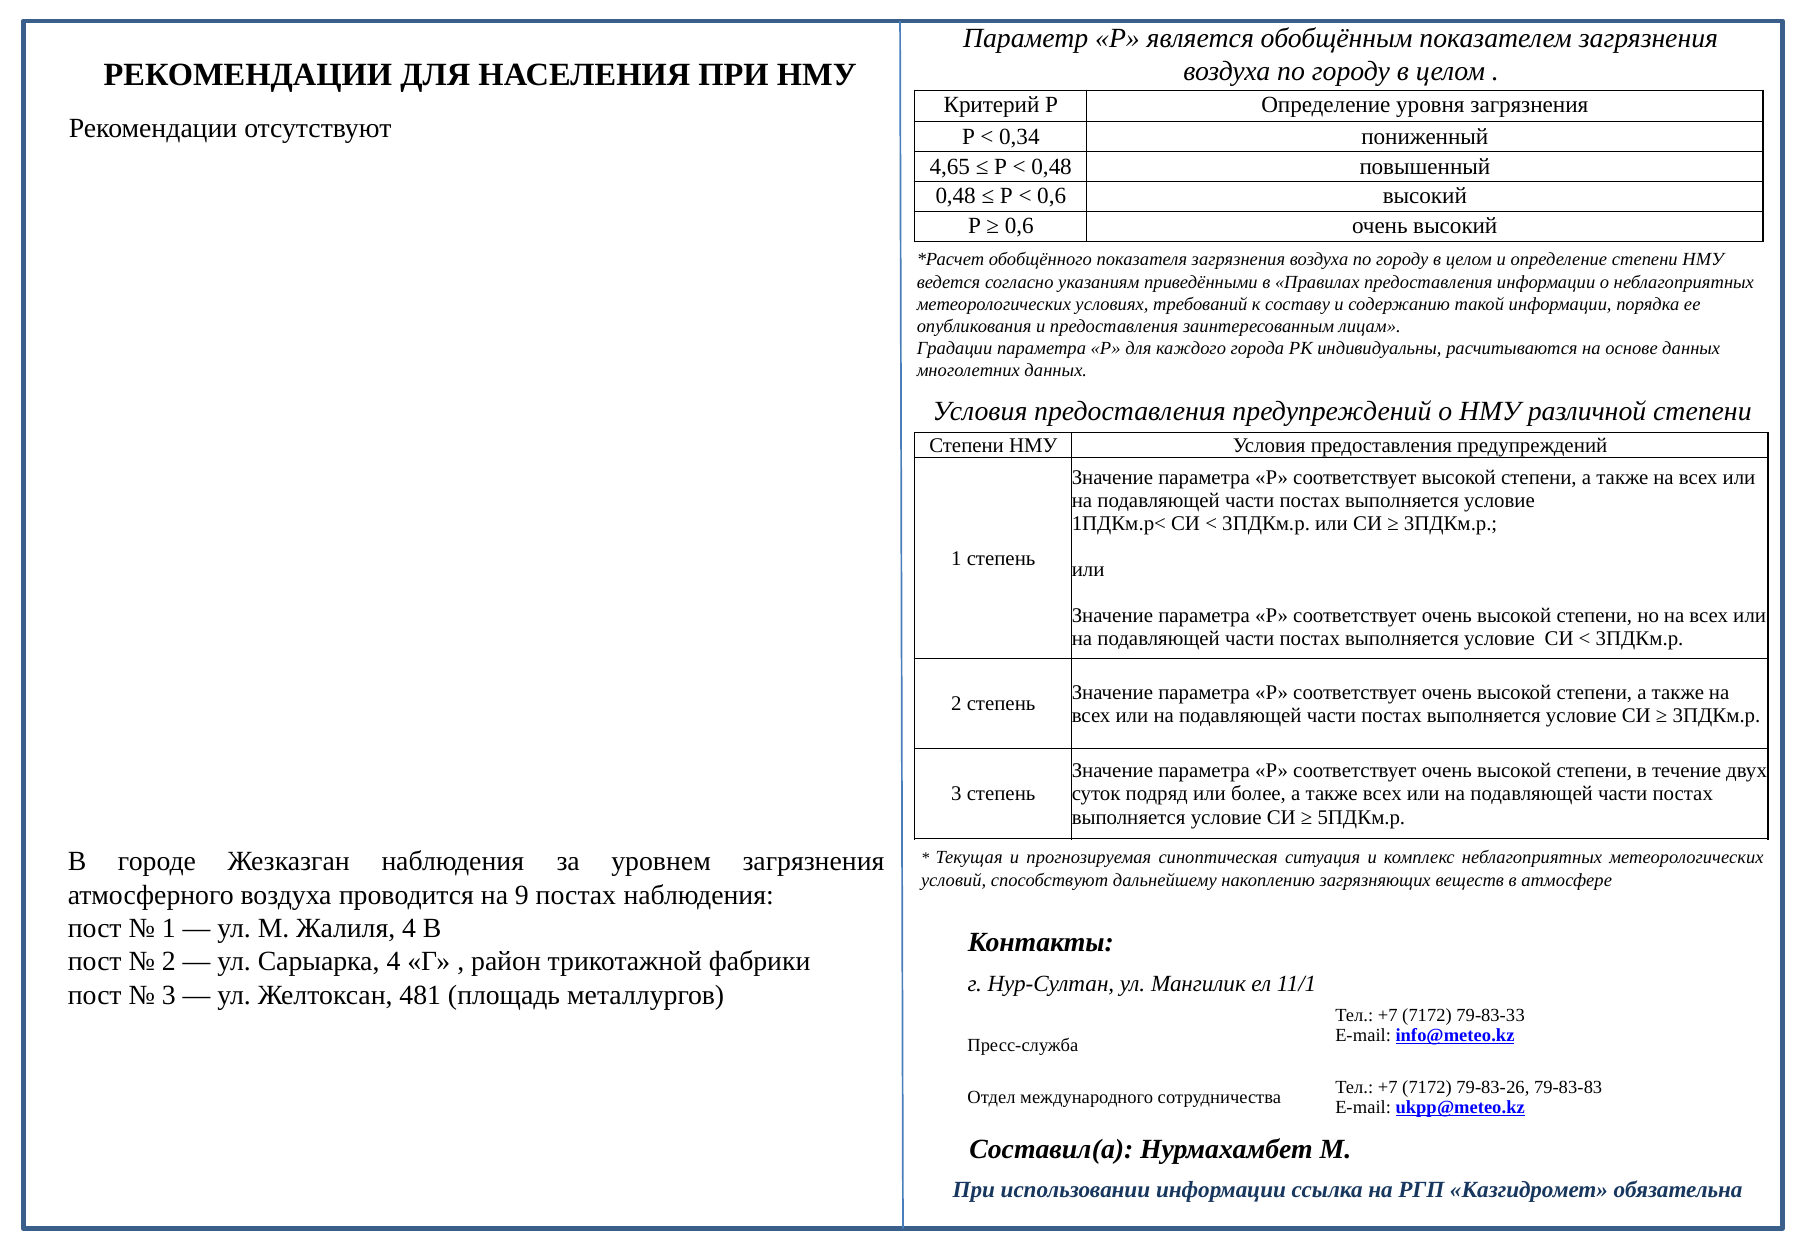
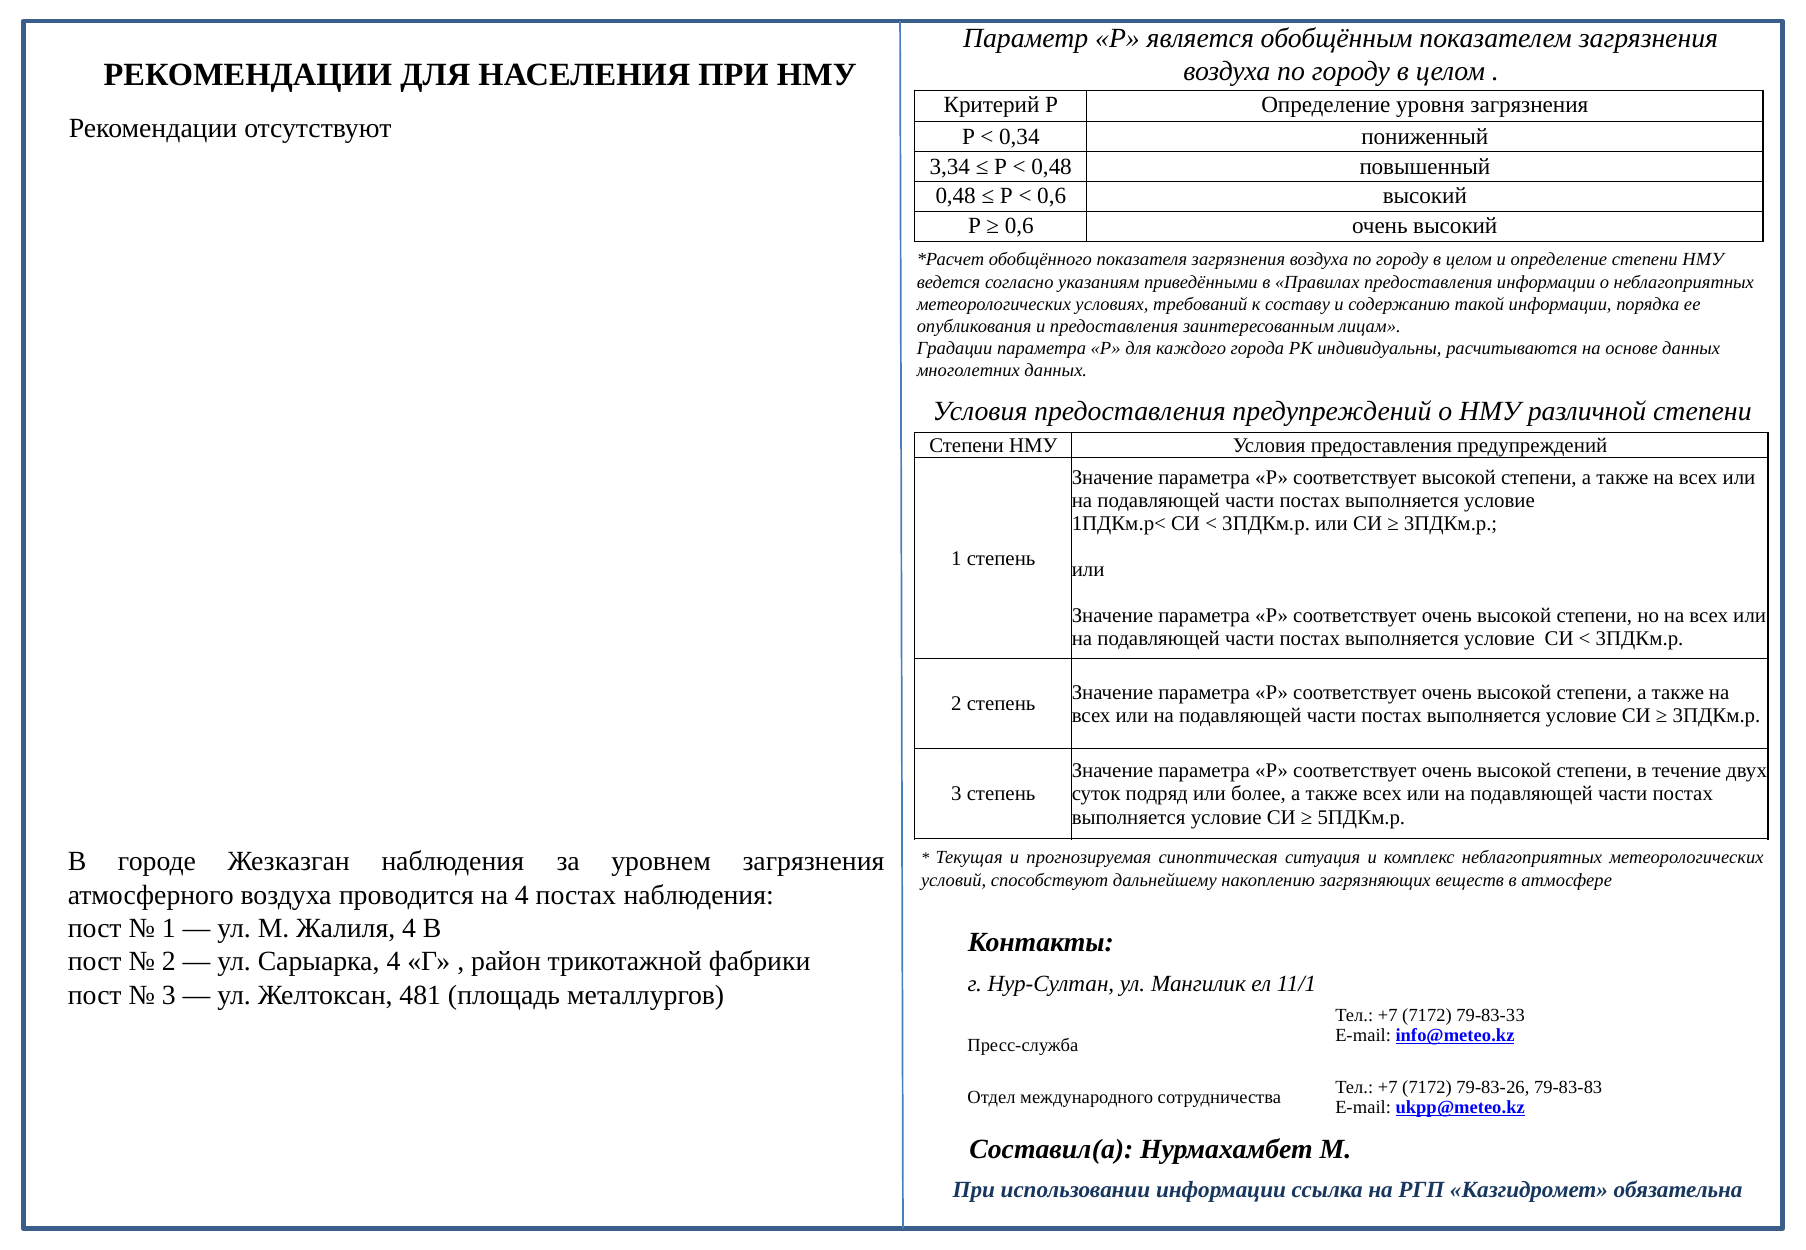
4,65: 4,65 -> 3,34 (950, 166)
на 9: 9 -> 4 (522, 895)
